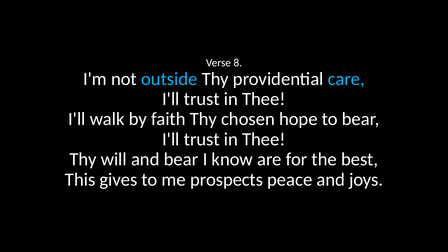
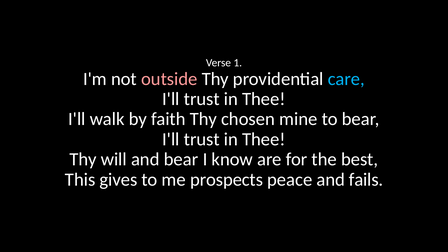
8: 8 -> 1 (238, 63)
outside colour: light blue -> pink (169, 79)
hope: hope -> mine (298, 119)
joys: joys -> fails (366, 180)
